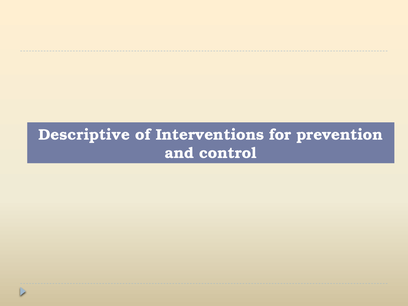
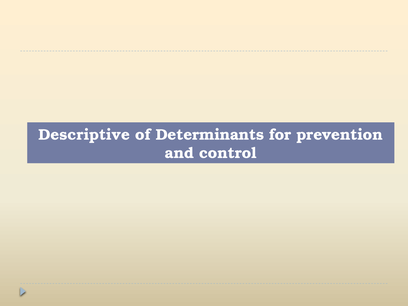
Interventions: Interventions -> Determinants (210, 135)
